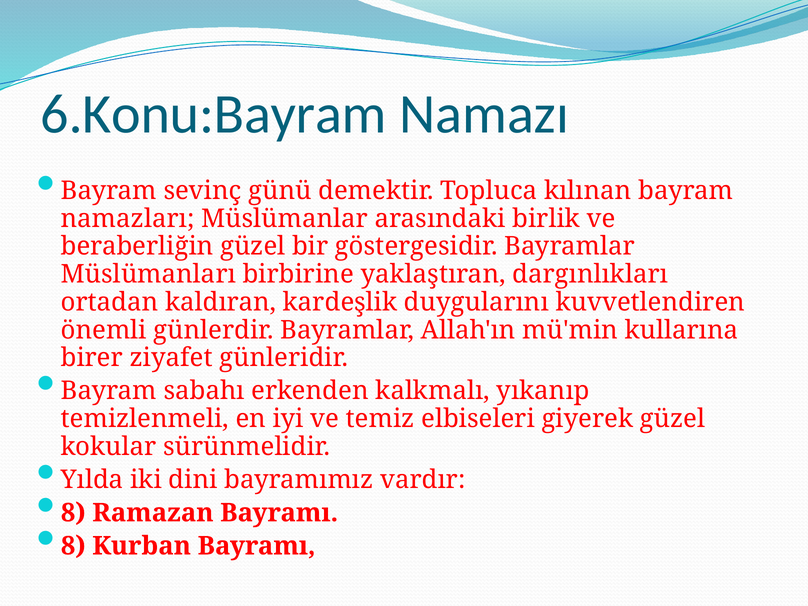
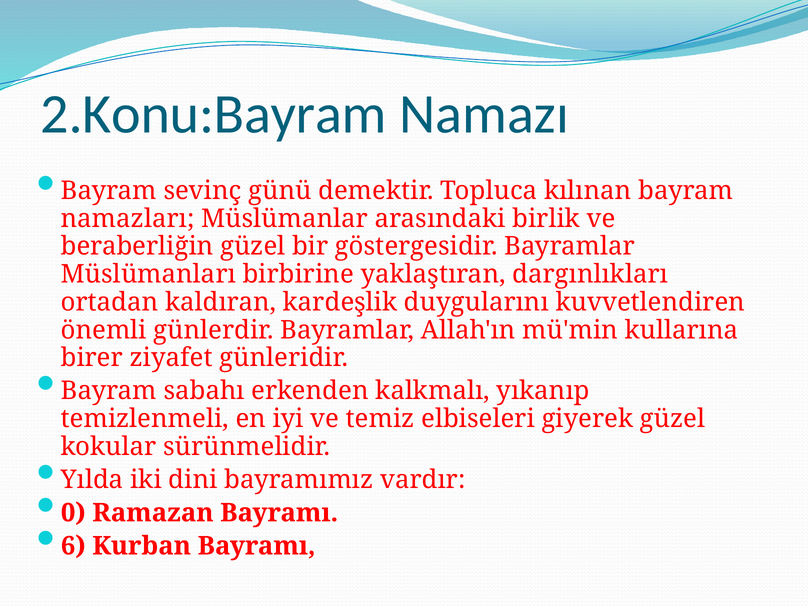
6.Konu:Bayram: 6.Konu:Bayram -> 2.Konu:Bayram (214, 114)
8: 8 -> 0 (73, 513)
8: 8 -> 6 (73, 546)
